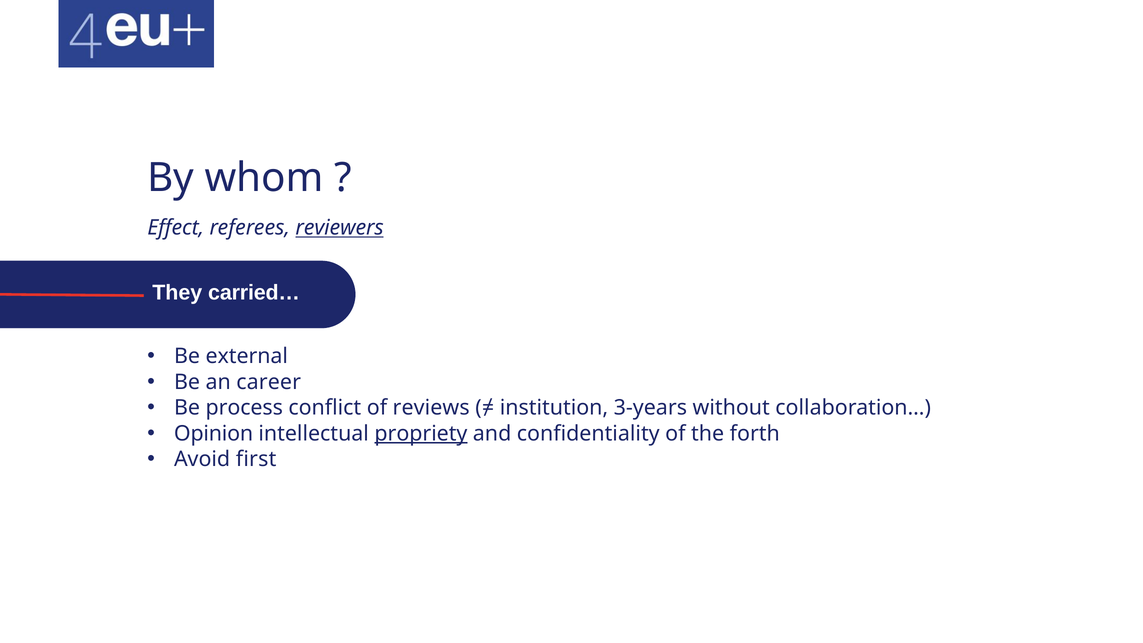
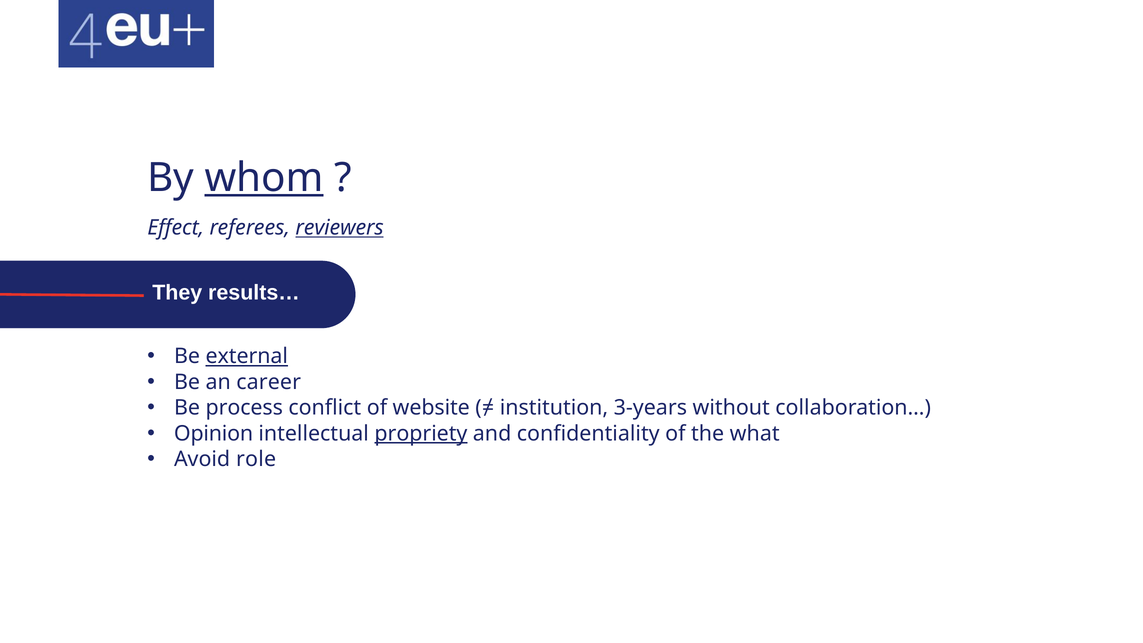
whom underline: none -> present (264, 178)
carried…: carried… -> results… (254, 293)
external underline: none -> present (247, 356)
reviews: reviews -> website (431, 408)
forth: forth -> what (755, 434)
first: first -> role (256, 459)
